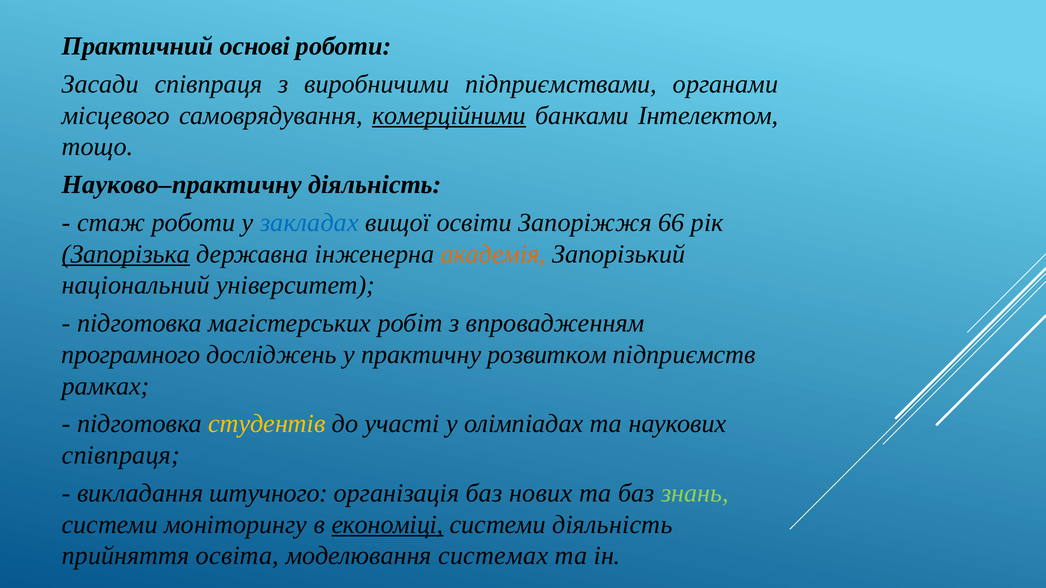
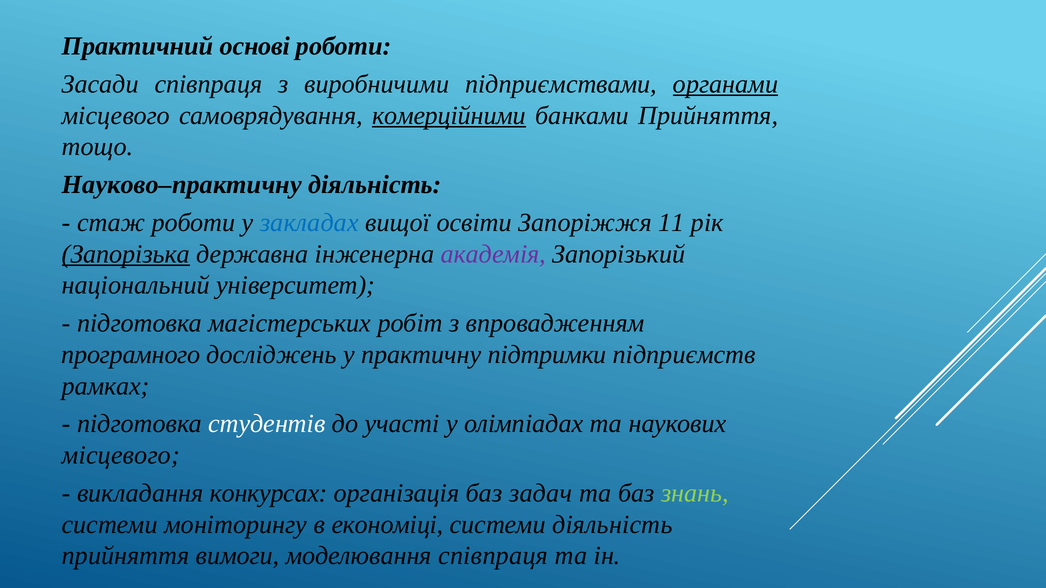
органами underline: none -> present (726, 84)
банками Інтелектом: Інтелектом -> Прийняття (708, 116)
66: 66 -> 11 (671, 223)
академія colour: orange -> purple (493, 254)
розвитком: розвитком -> підтримки (547, 355)
студентів colour: yellow -> white (267, 424)
співпраця: співпраця -> місцевого (121, 456)
штучного: штучного -> конкурсах (269, 493)
нових: нових -> задач (541, 493)
економіці underline: present -> none (388, 525)
освіта: освіта -> вимоги (238, 556)
моделювання системах: системах -> співпраця (493, 556)
